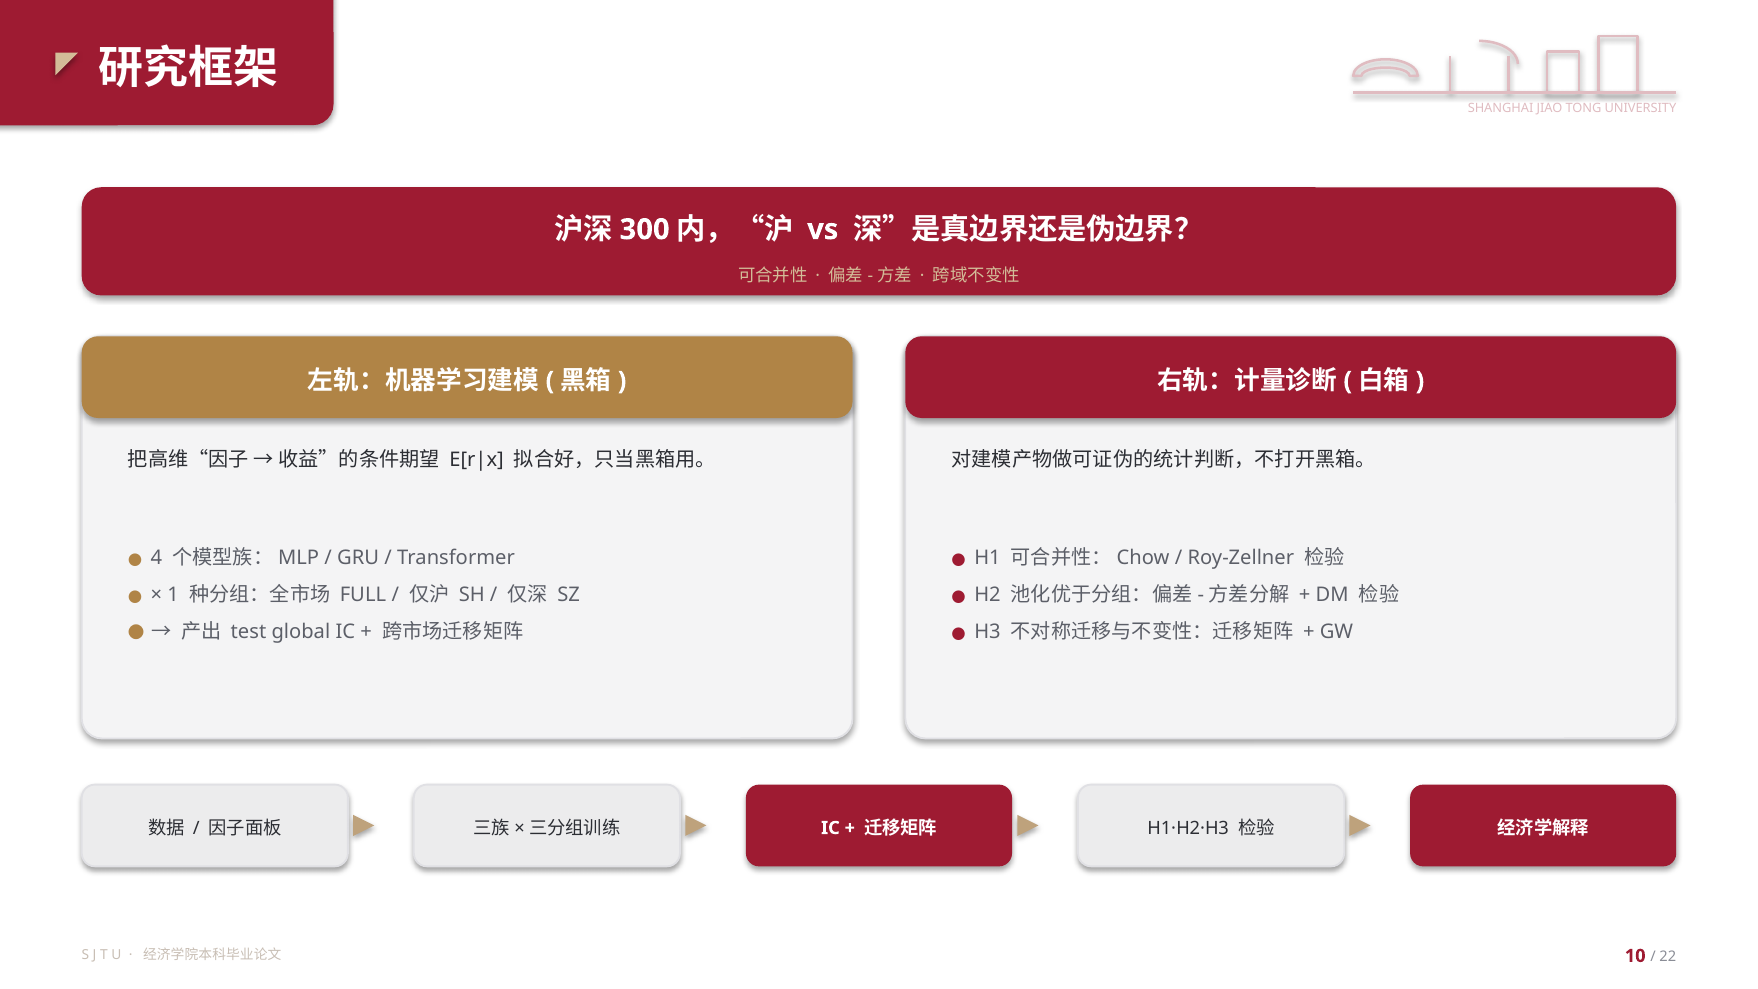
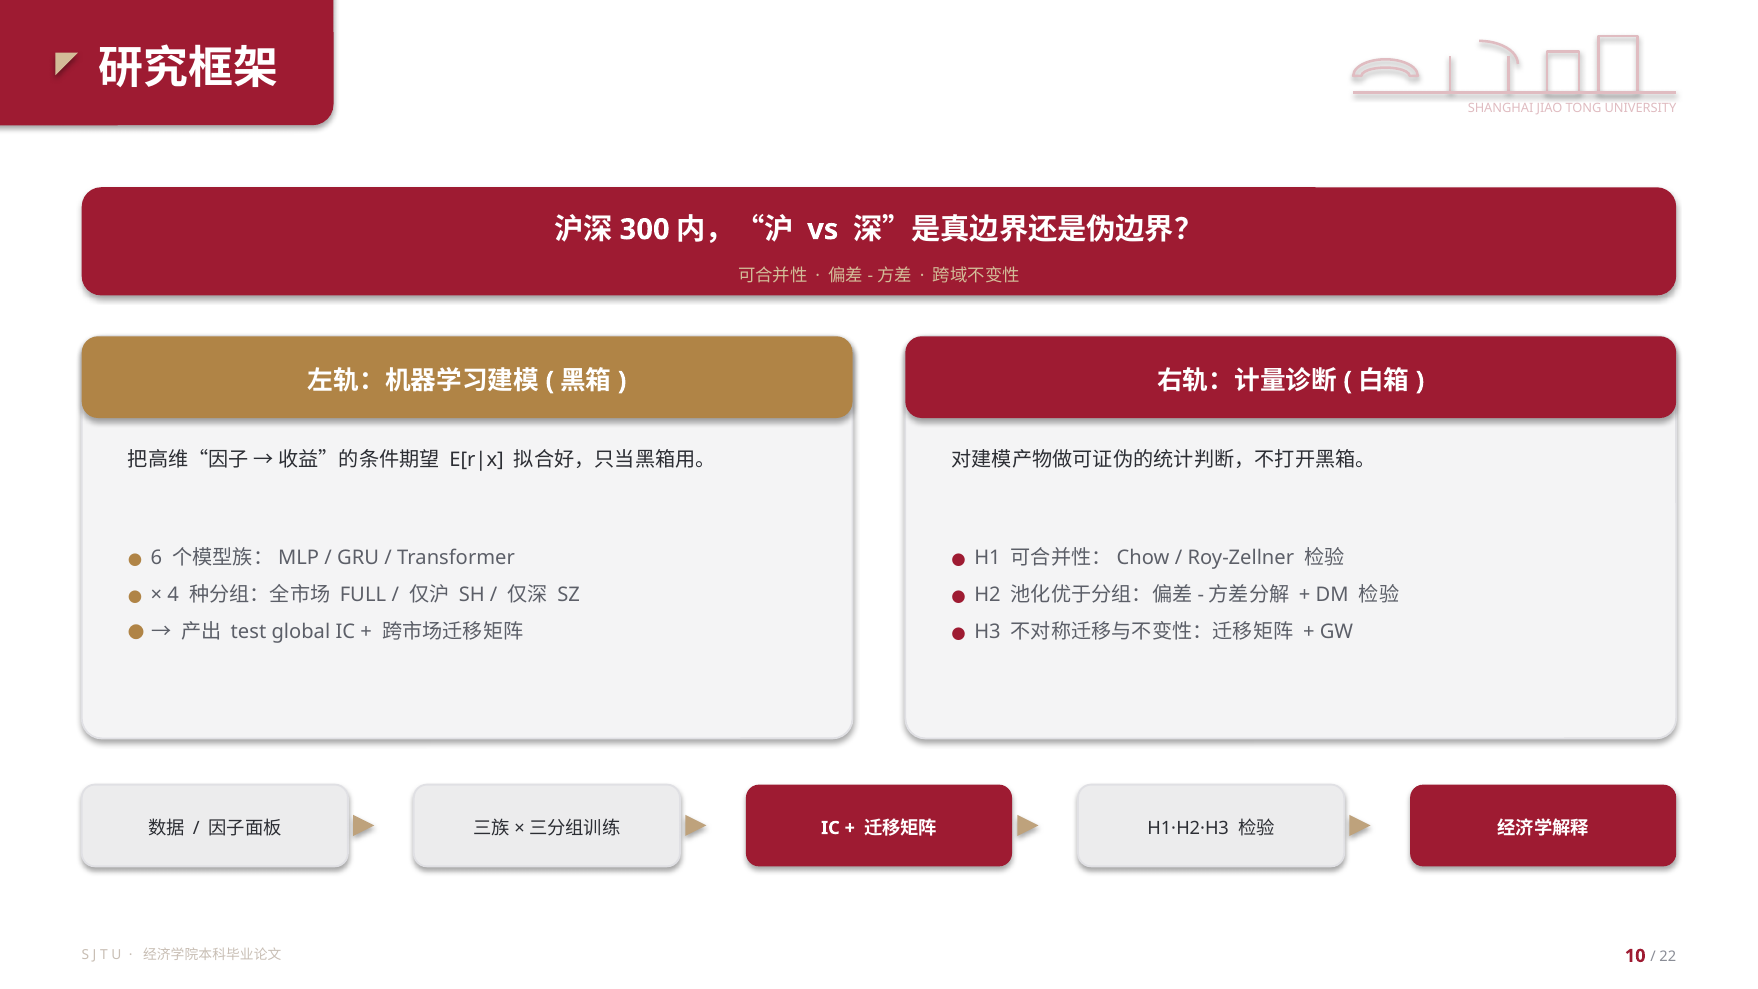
4: 4 -> 6 (156, 558)
1: 1 -> 4 (173, 595)
